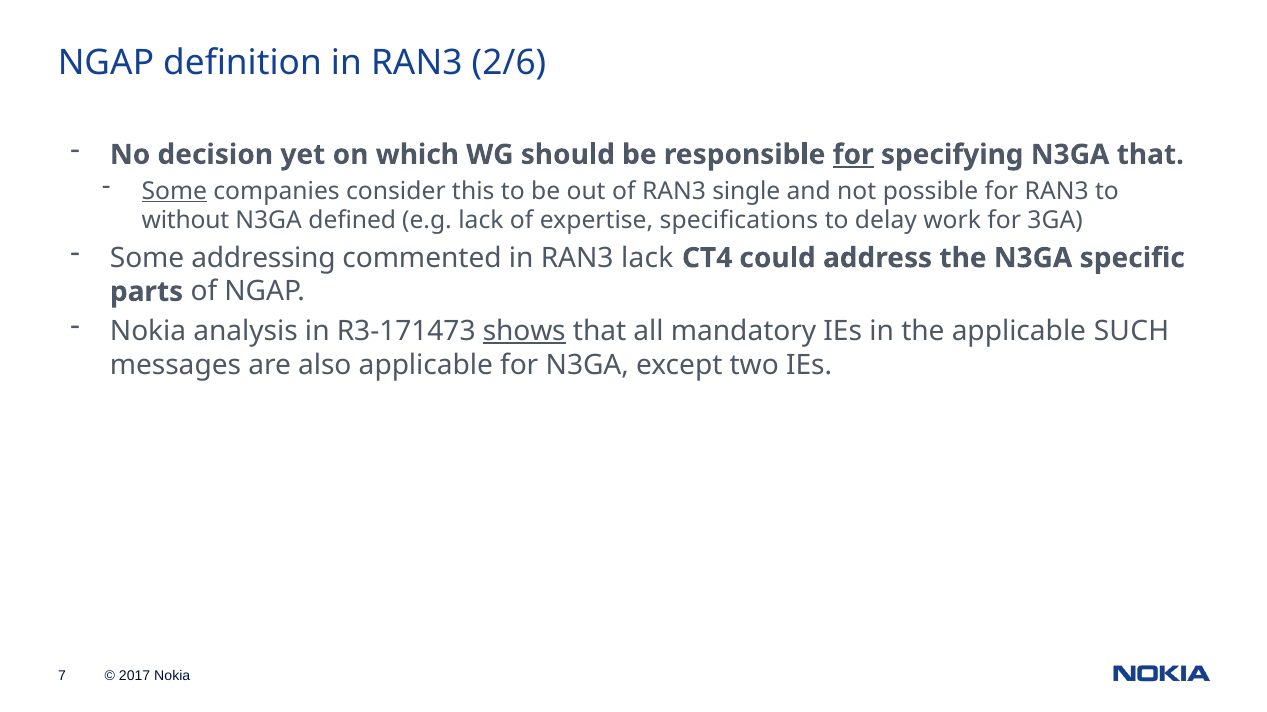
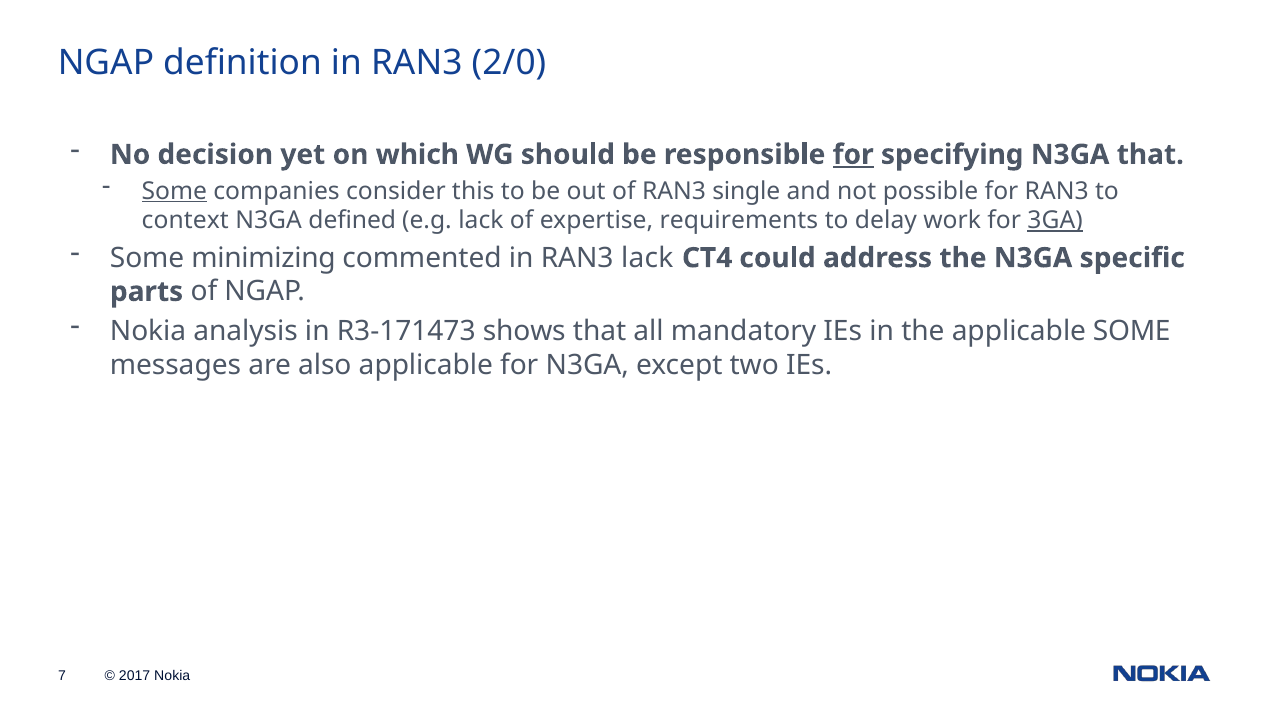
2/6: 2/6 -> 2/0 (509, 63)
without: without -> context (185, 221)
specifications: specifications -> requirements (739, 221)
3GA underline: none -> present (1055, 221)
addressing: addressing -> minimizing (264, 258)
shows underline: present -> none (524, 331)
applicable SUCH: SUCH -> SOME (1132, 331)
